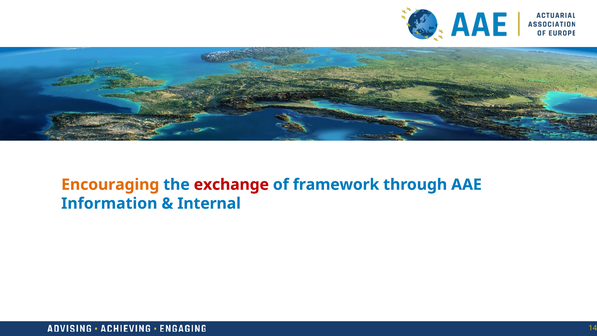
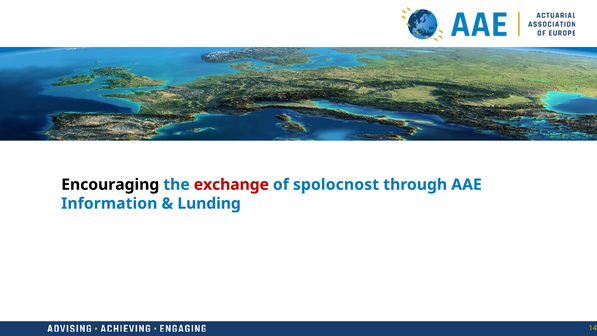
Encouraging colour: orange -> black (110, 185)
framework: framework -> spolocnost (336, 185)
Internal: Internal -> Lunding (209, 203)
